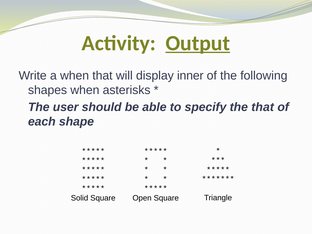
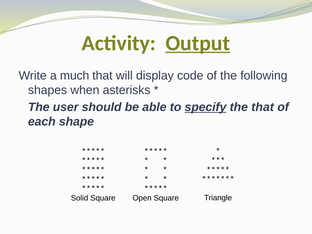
a when: when -> much (75, 76)
inner: inner -> code (190, 76)
specify underline: none -> present (206, 107)
